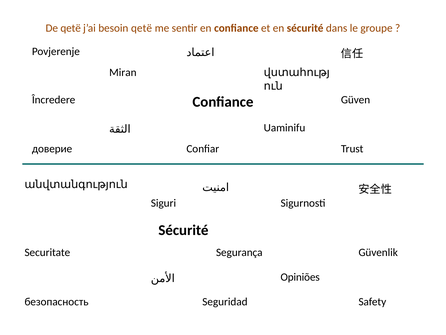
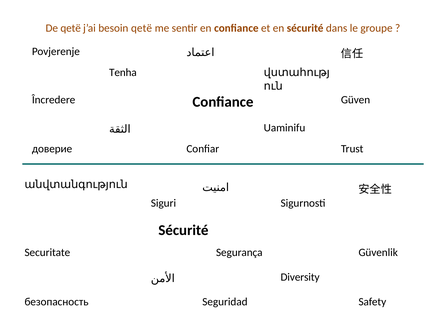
Miran: Miran -> Tenha (123, 72)
Opiniões: Opiniões -> Diversity (300, 277)
